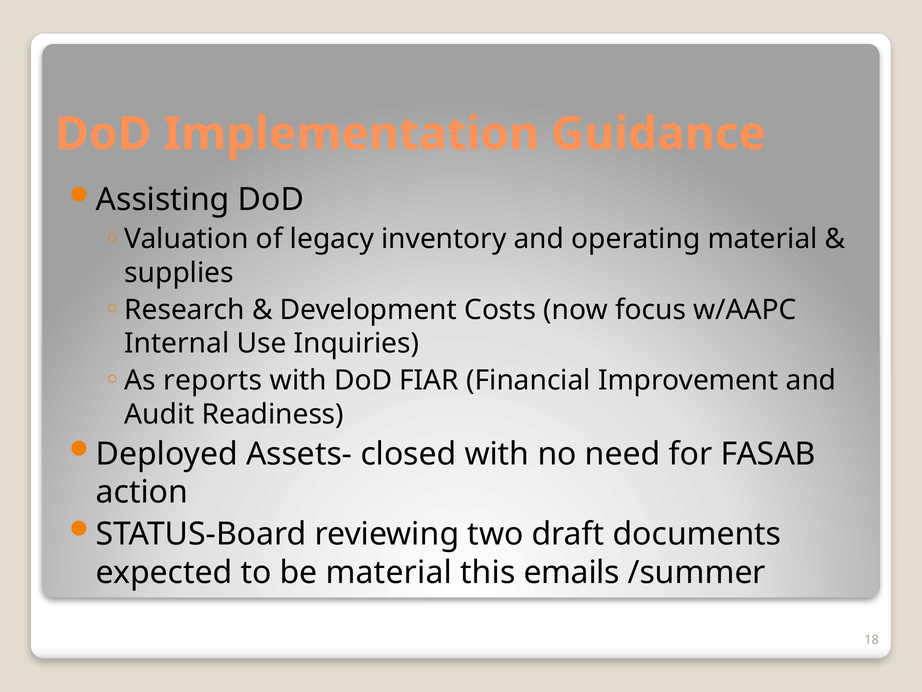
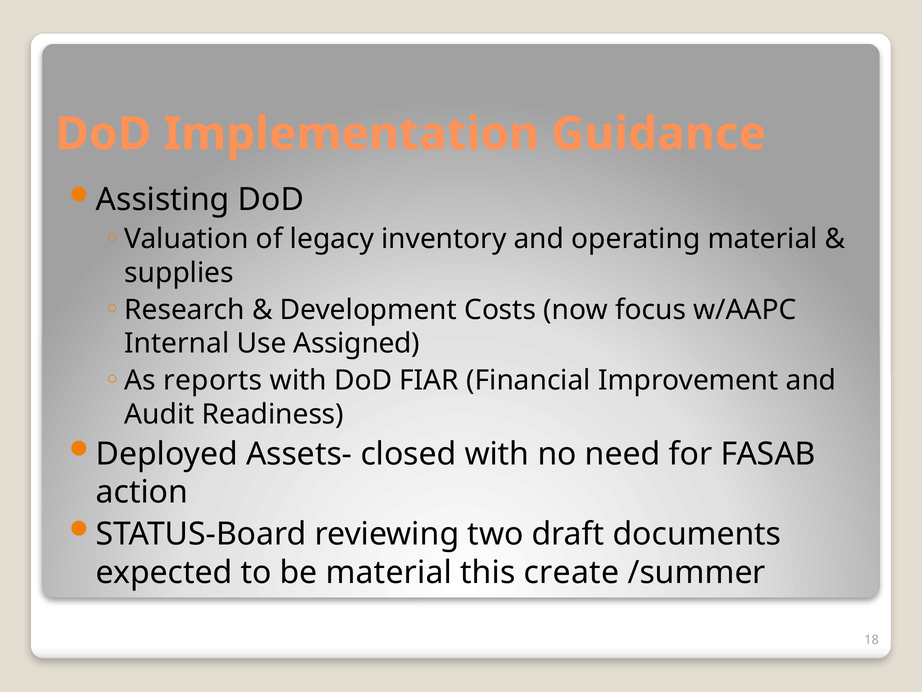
Inquiries: Inquiries -> Assigned (357, 343)
emails: emails -> create (571, 572)
